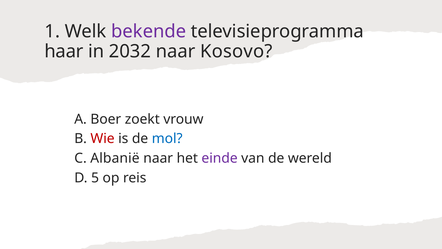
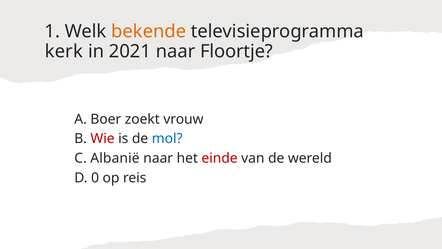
bekende colour: purple -> orange (149, 31)
haar: haar -> kerk (64, 51)
2032: 2032 -> 2021 (130, 51)
Kosovo: Kosovo -> Floortje (237, 51)
einde colour: purple -> red (220, 158)
5: 5 -> 0 (95, 178)
